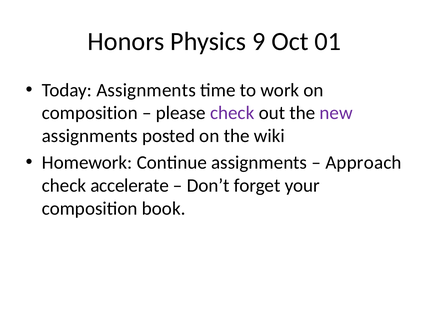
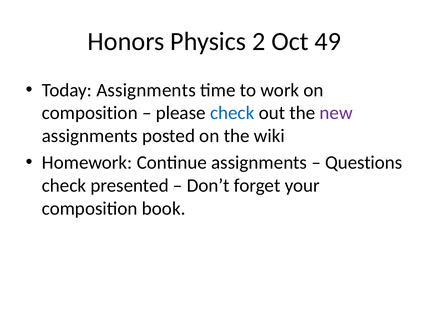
9: 9 -> 2 (259, 42)
01: 01 -> 49 (328, 42)
check colour: purple -> blue (232, 113)
Approach: Approach -> Questions (364, 162)
accelerate: accelerate -> presented (130, 185)
